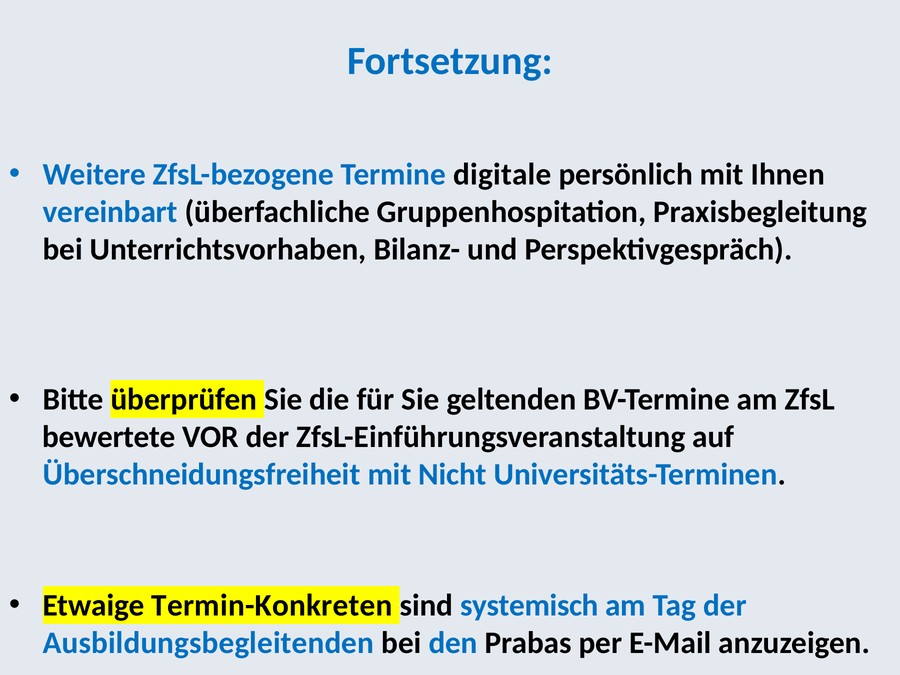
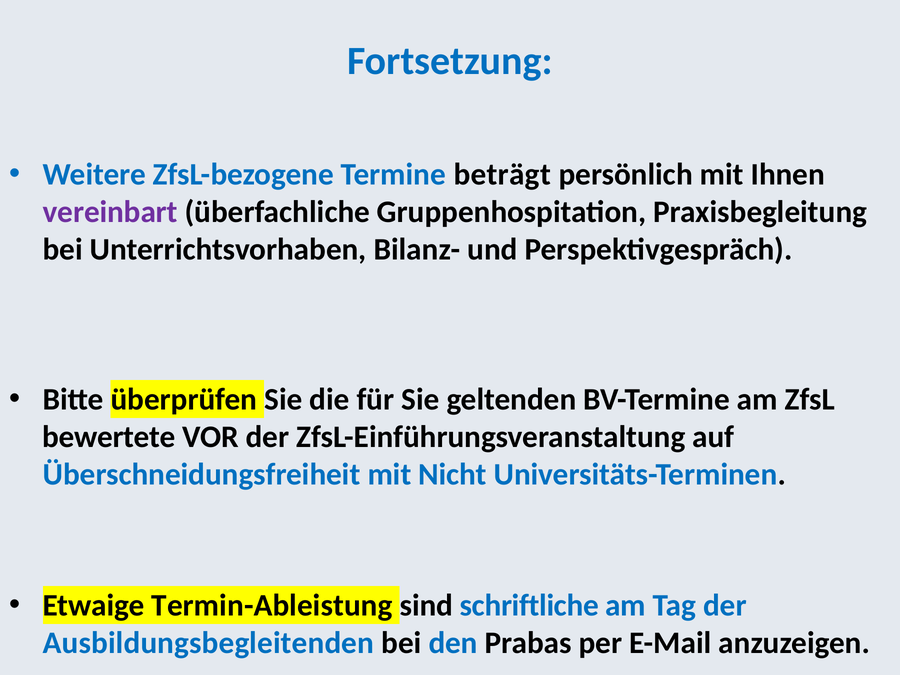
digitale: digitale -> beträgt (502, 175)
vereinbart colour: blue -> purple (110, 212)
Termin-Konkreten: Termin-Konkreten -> Termin-Ableistung (272, 605)
systemisch: systemisch -> schriftliche (529, 605)
